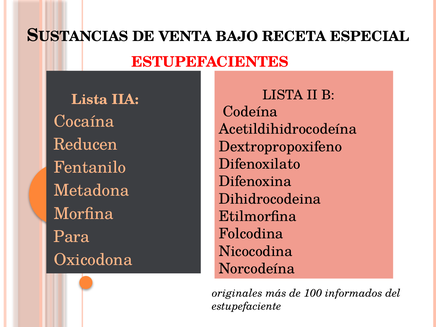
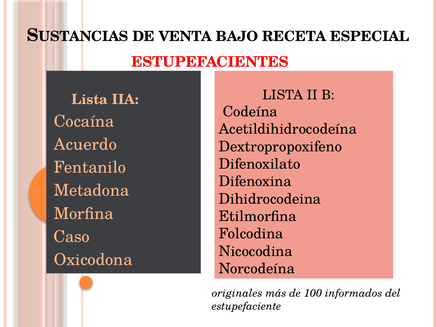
Reducen: Reducen -> Acuerdo (85, 145)
Para: Para -> Caso (72, 237)
